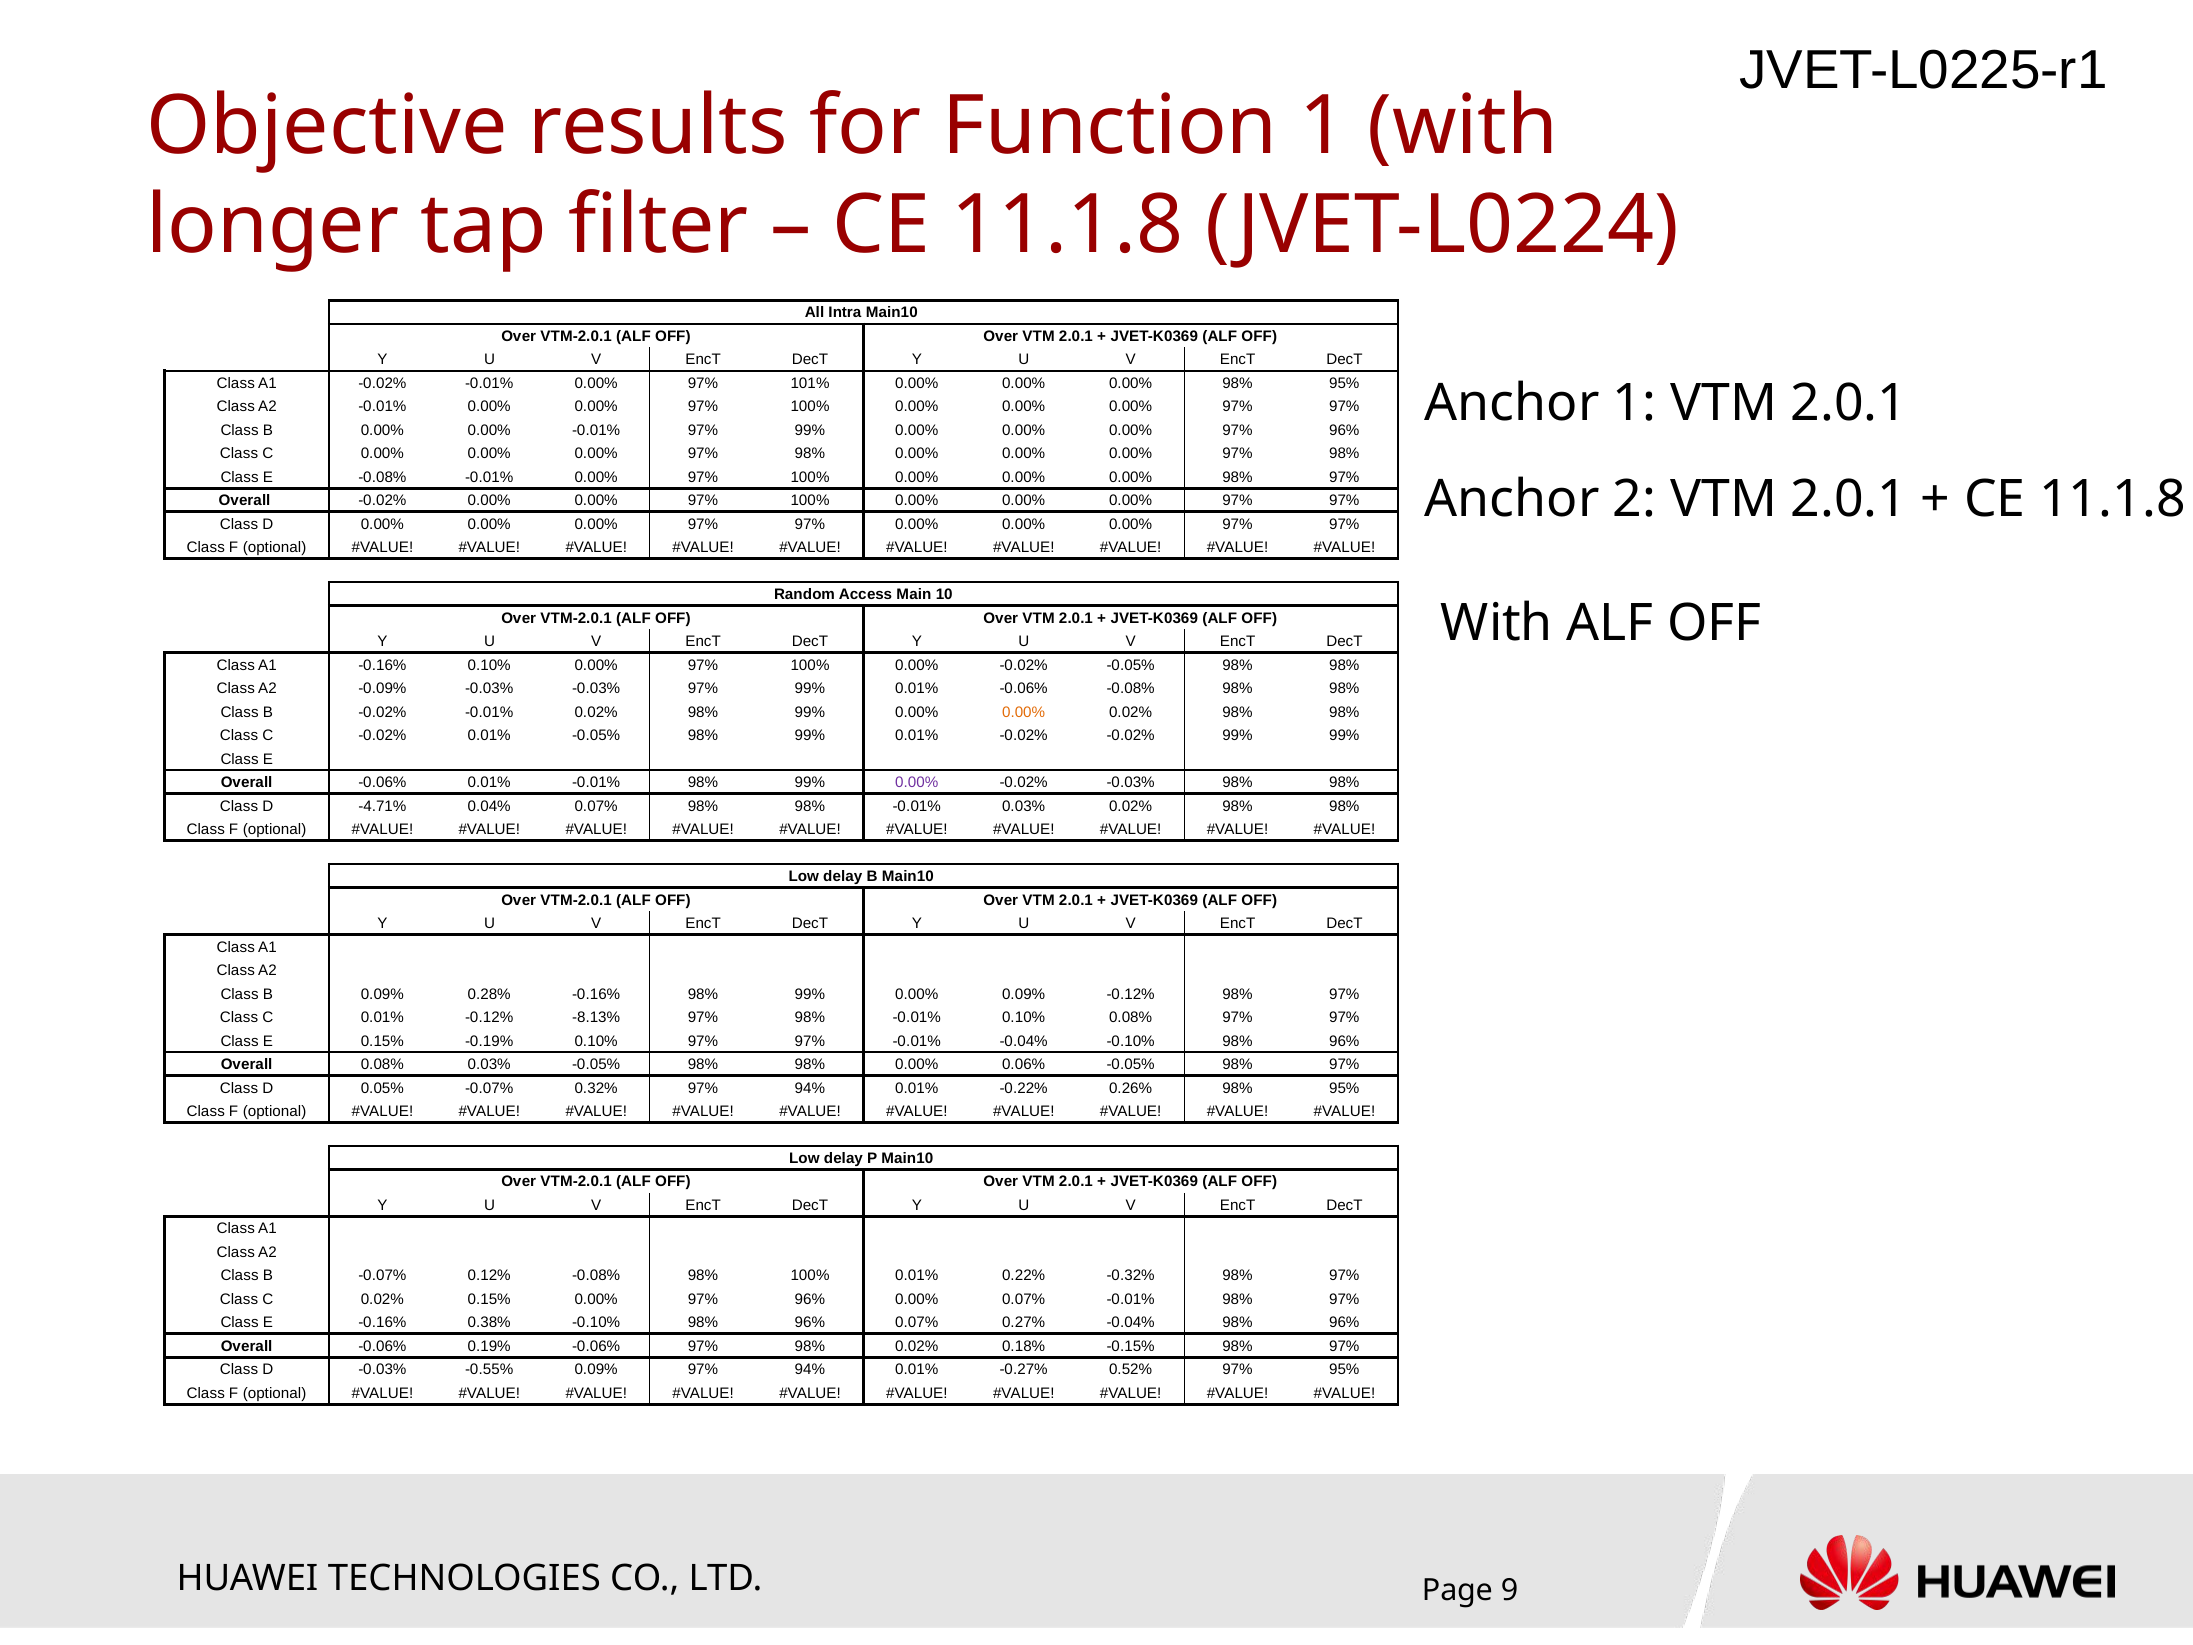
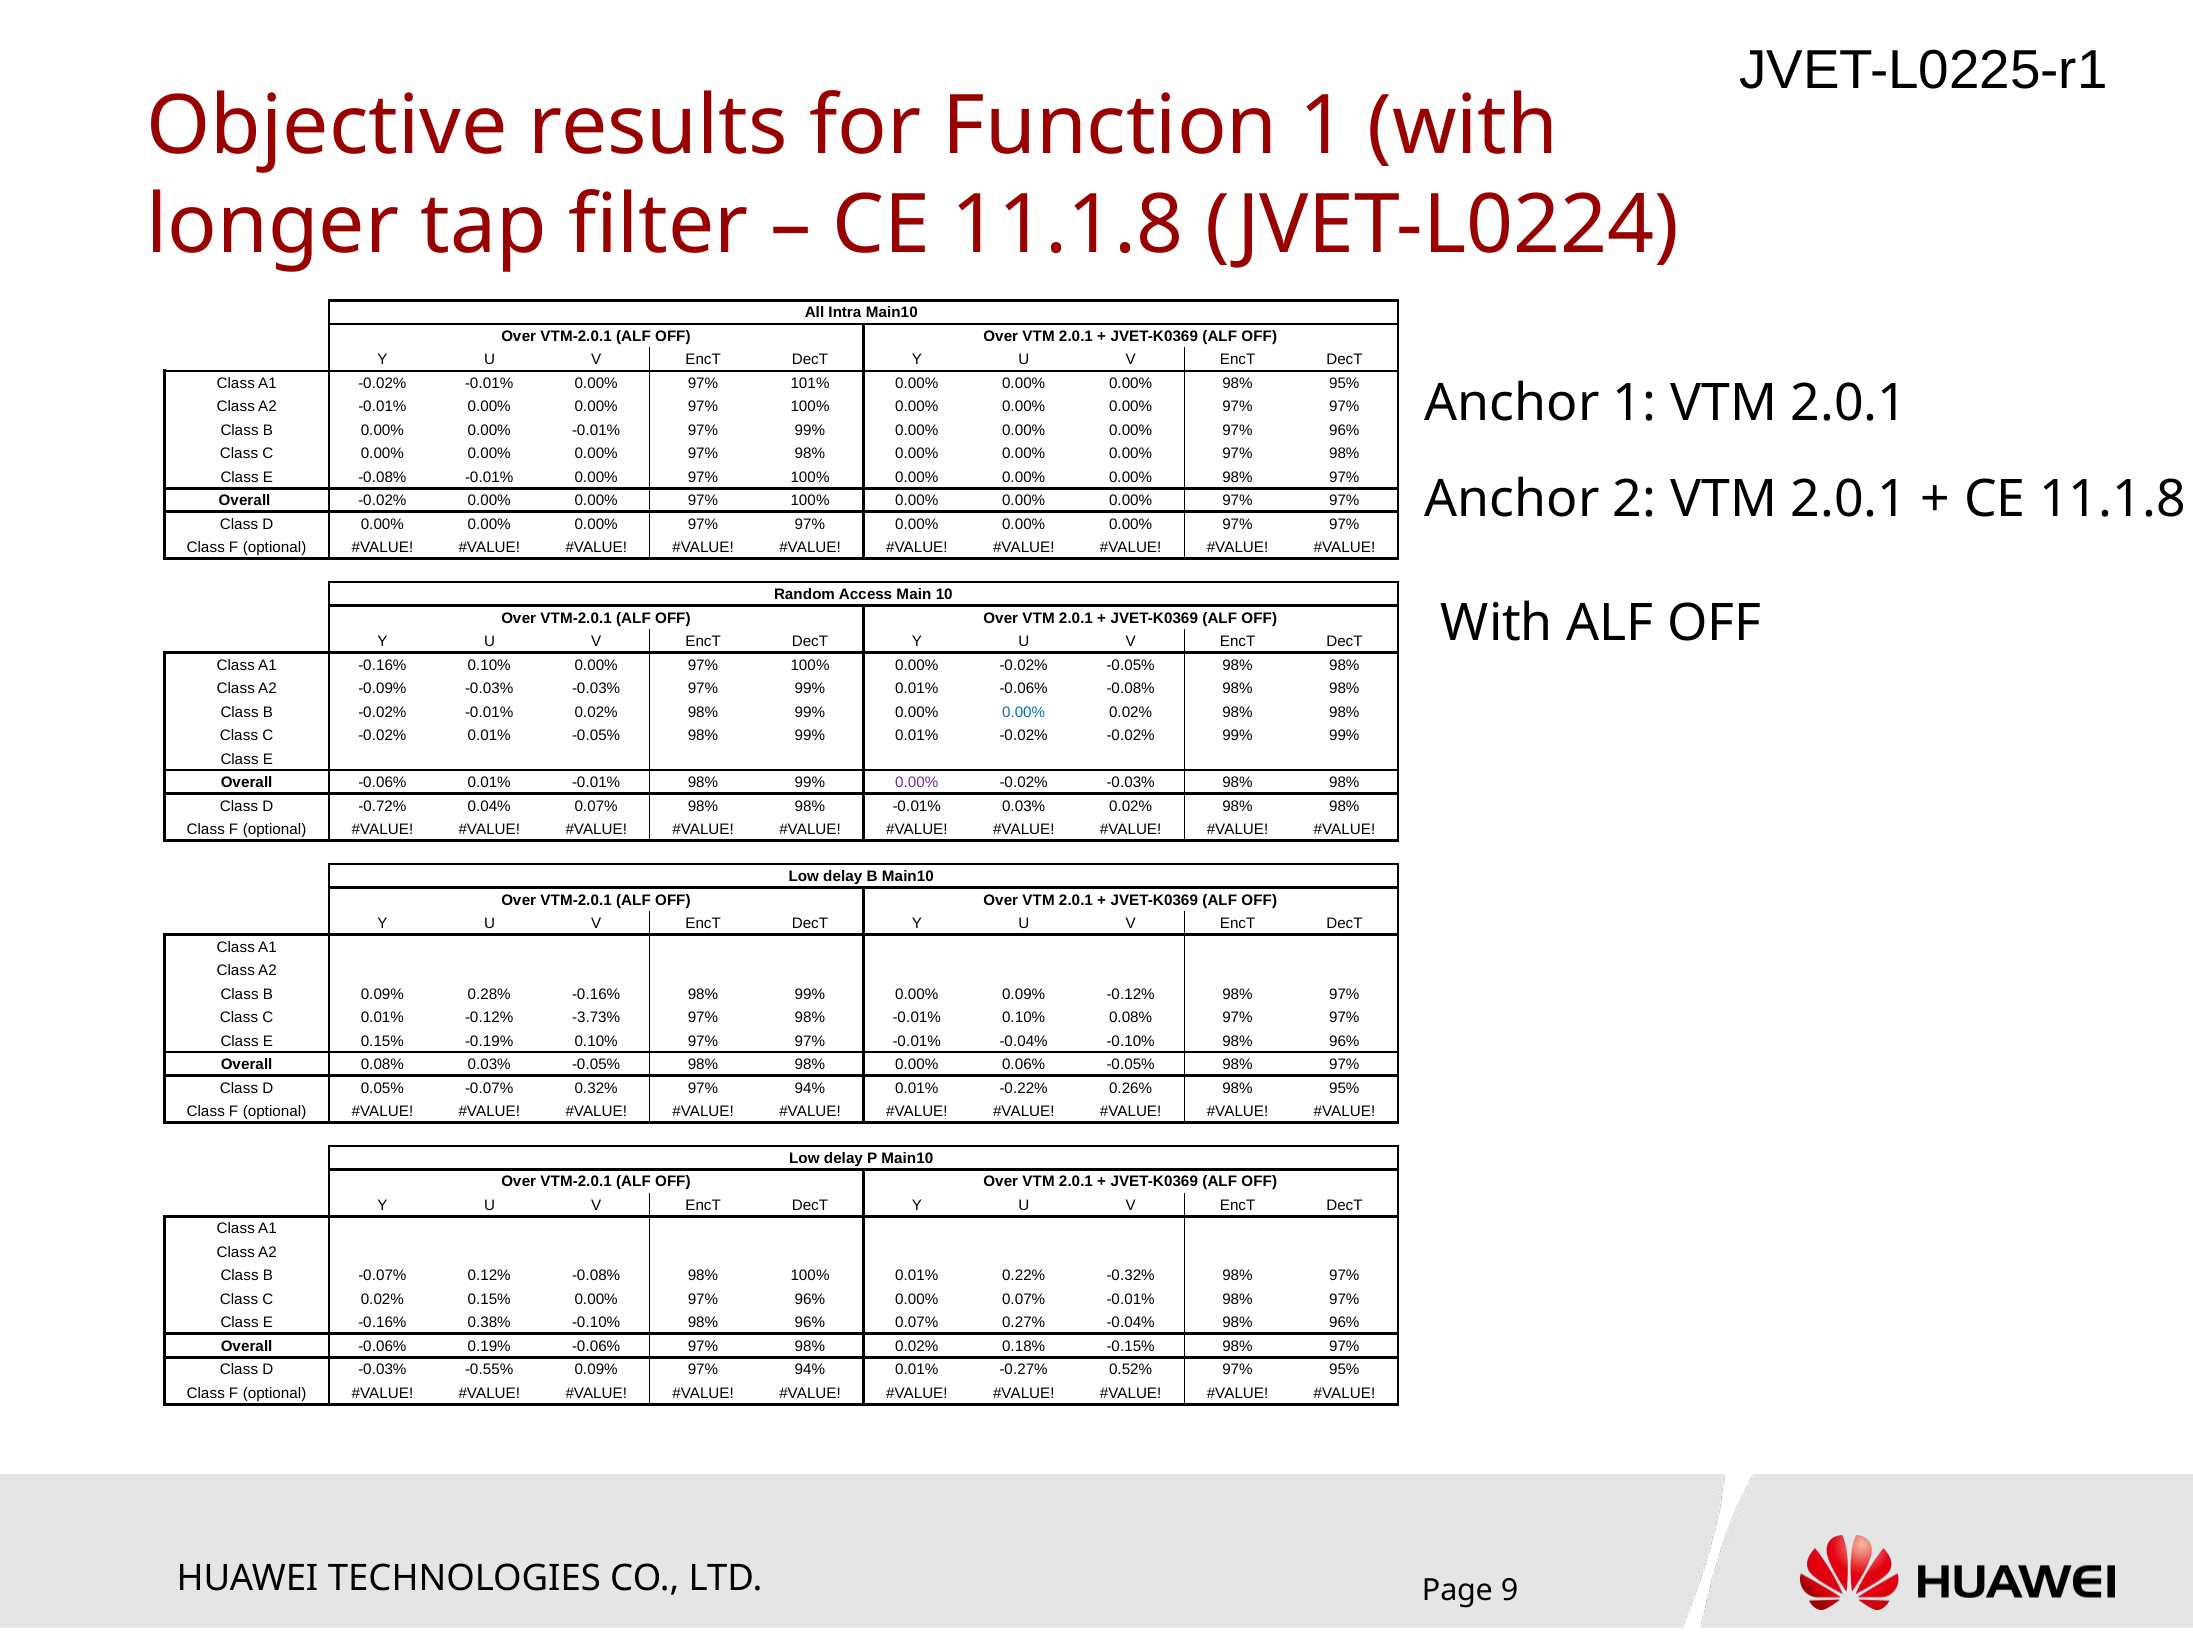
0.00% colour: orange -> blue (1024, 712)
-4.71%: -4.71% -> -0.72% (382, 806)
-8.13%: -8.13% -> -3.73% (596, 1017)
